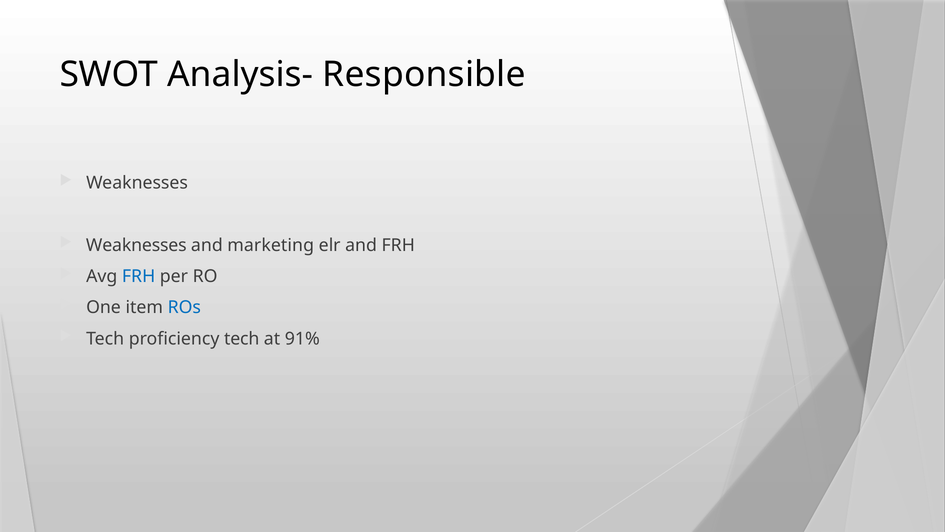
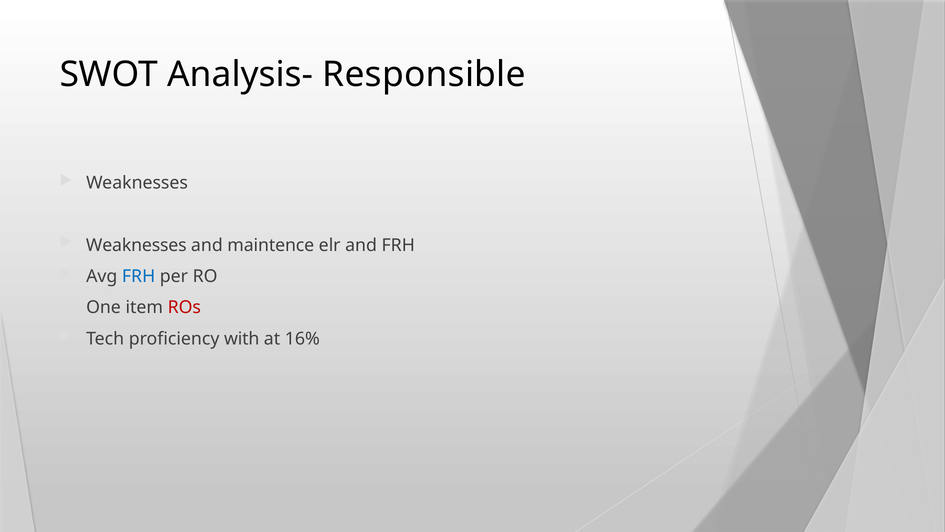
marketing: marketing -> maintence (271, 245)
ROs colour: blue -> red (184, 307)
proficiency tech: tech -> with (242, 338)
91%: 91% -> 16% (302, 338)
